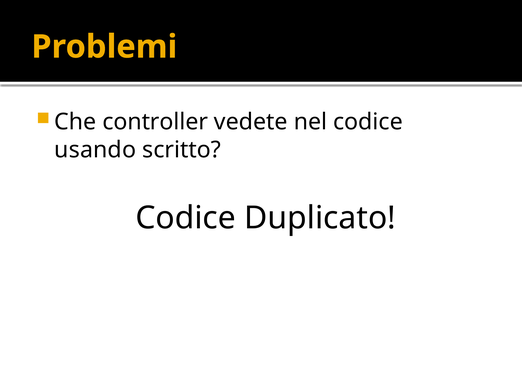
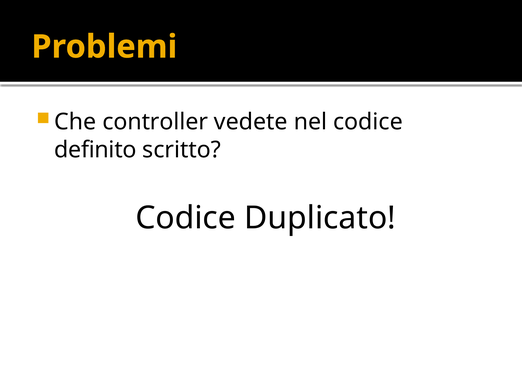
usando: usando -> definito (95, 150)
